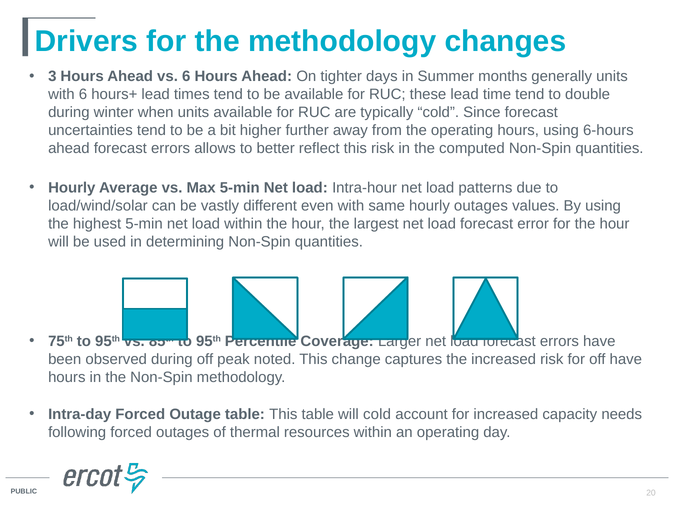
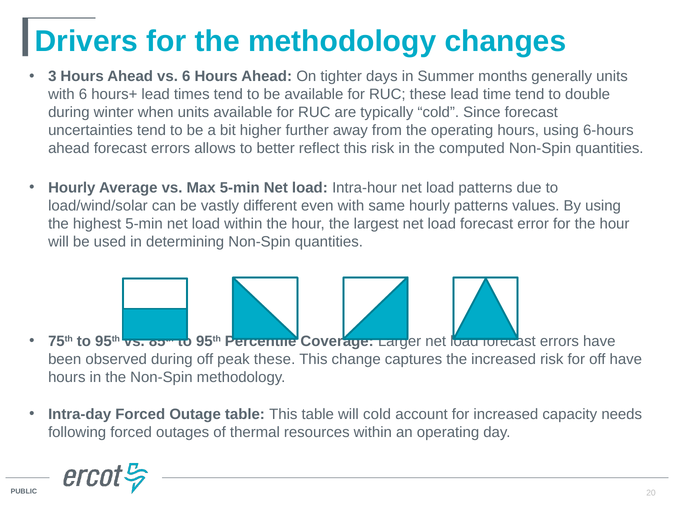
hourly outages: outages -> patterns (481, 206)
peak noted: noted -> these (275, 360)
